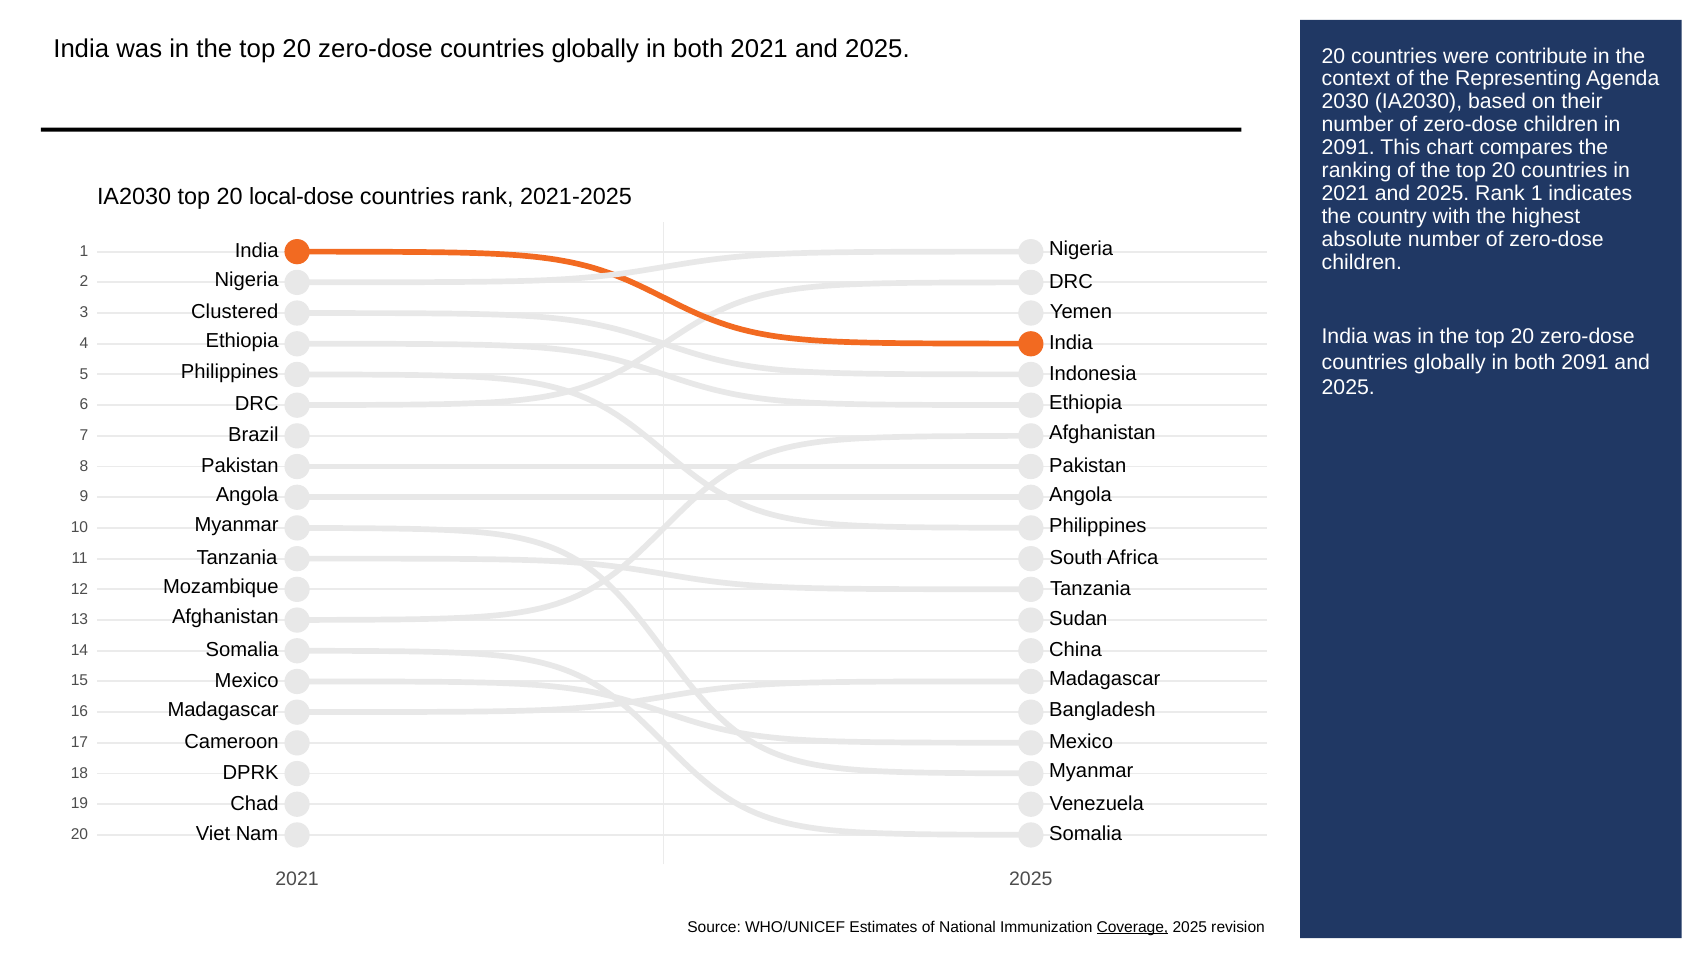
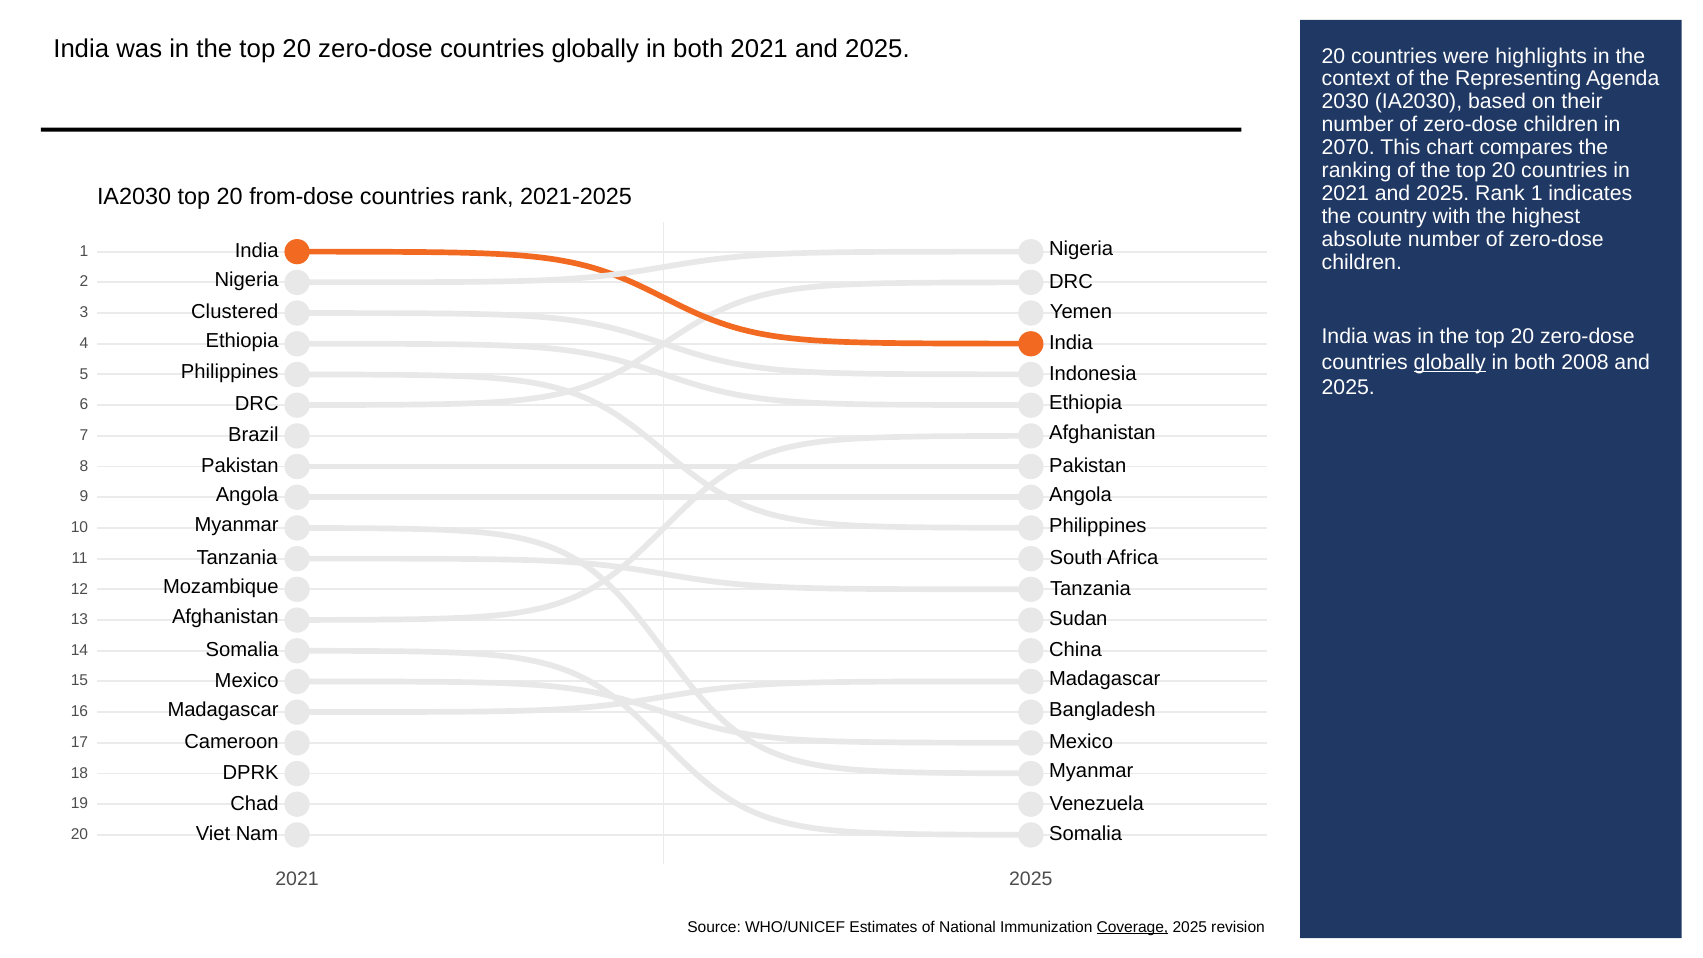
contribute: contribute -> highlights (1541, 56)
2091: 2091 -> 2070 (1348, 148)
local-dose: local-dose -> from-dose (301, 196)
globally underline: none -> present (1450, 362)
both 2091: 2091 -> 2008 (1585, 362)
